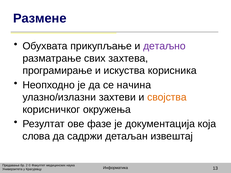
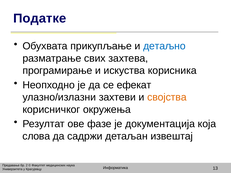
Размене: Размене -> Податке (40, 18)
детаљно colour: purple -> blue (164, 46)
начина: начина -> ефекат (134, 85)
